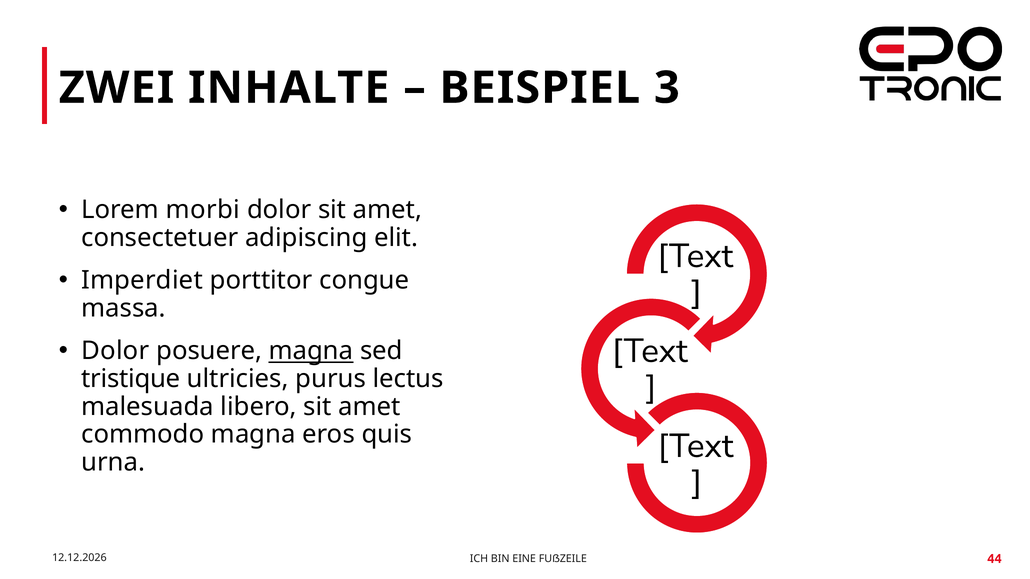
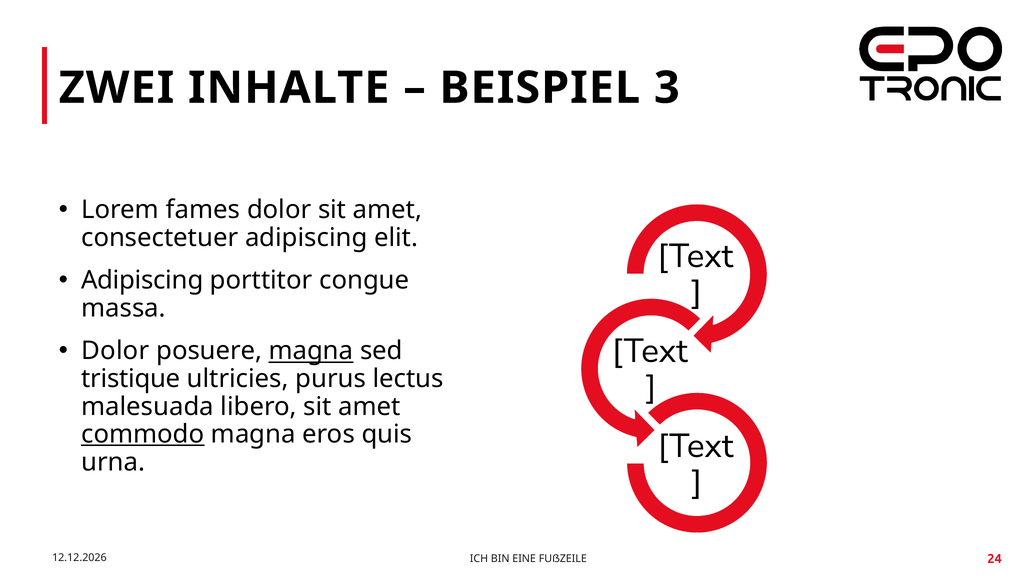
morbi: morbi -> fames (203, 210)
Imperdiet: Imperdiet -> Adipiscing (142, 281)
commodo underline: none -> present (143, 435)
44: 44 -> 24 (995, 559)
